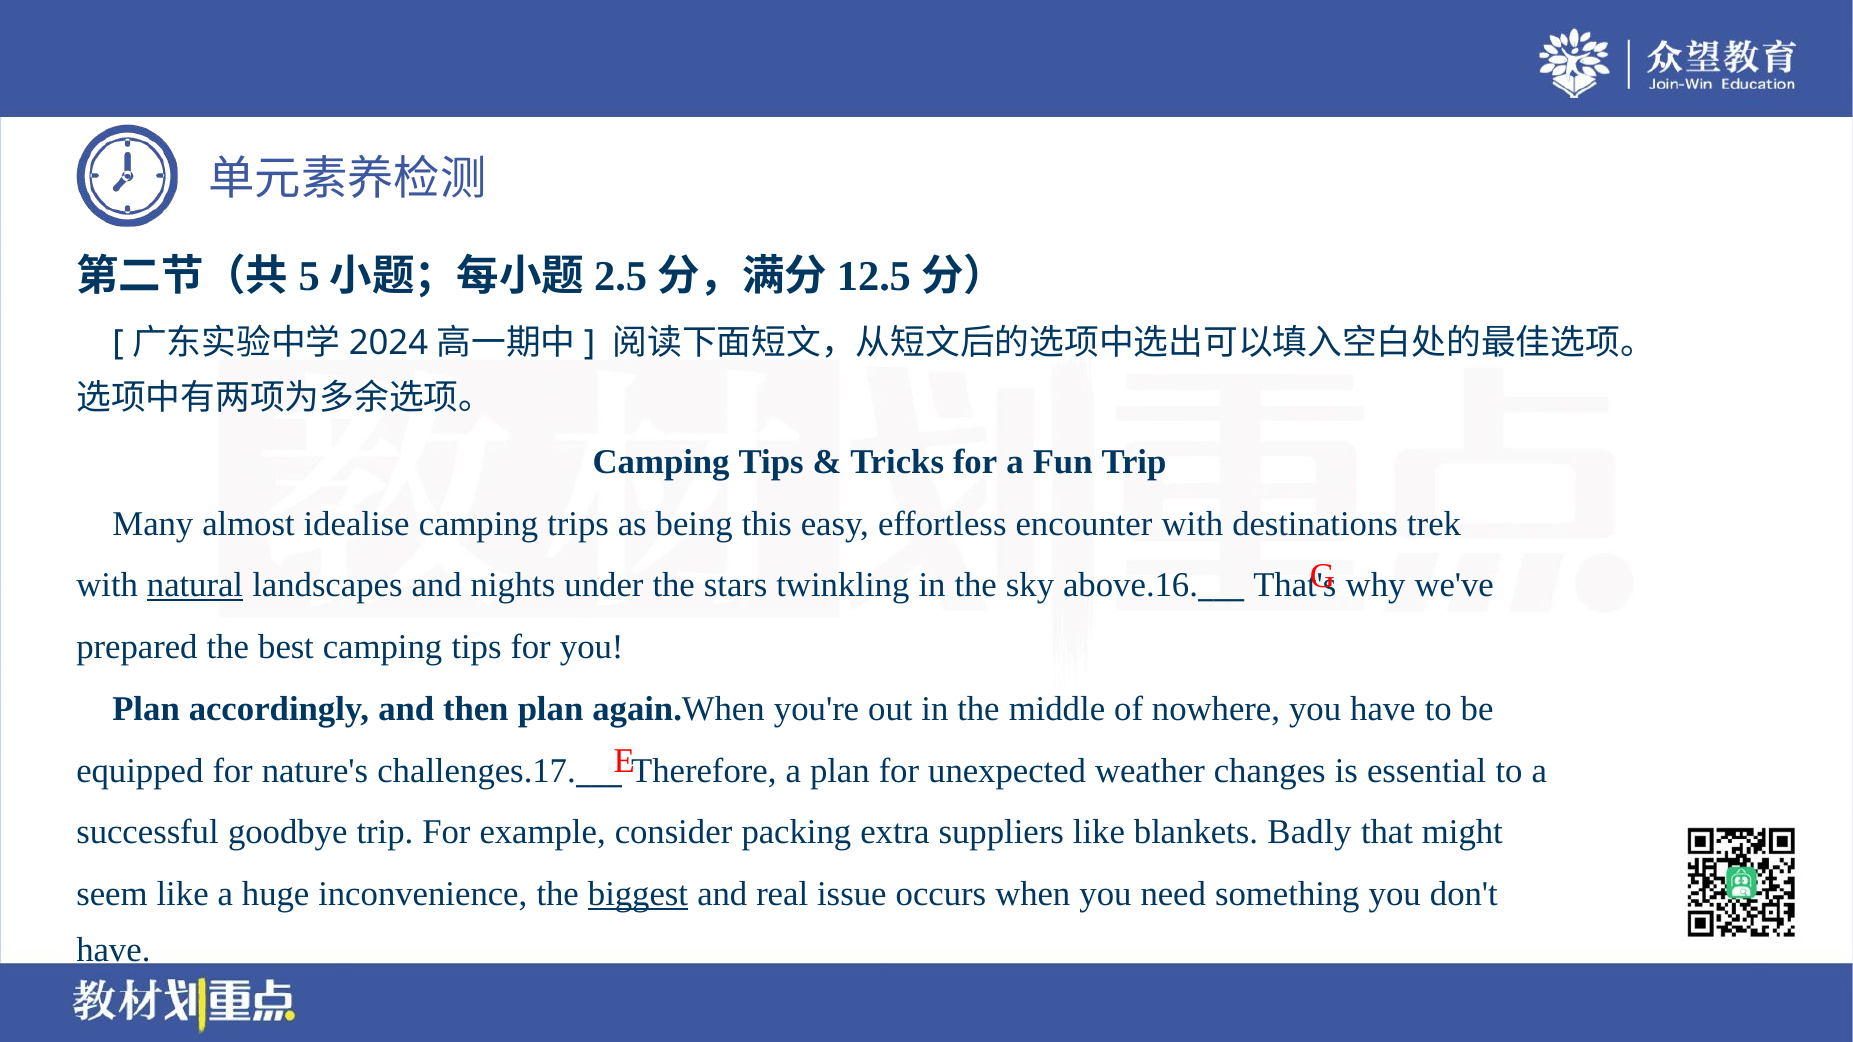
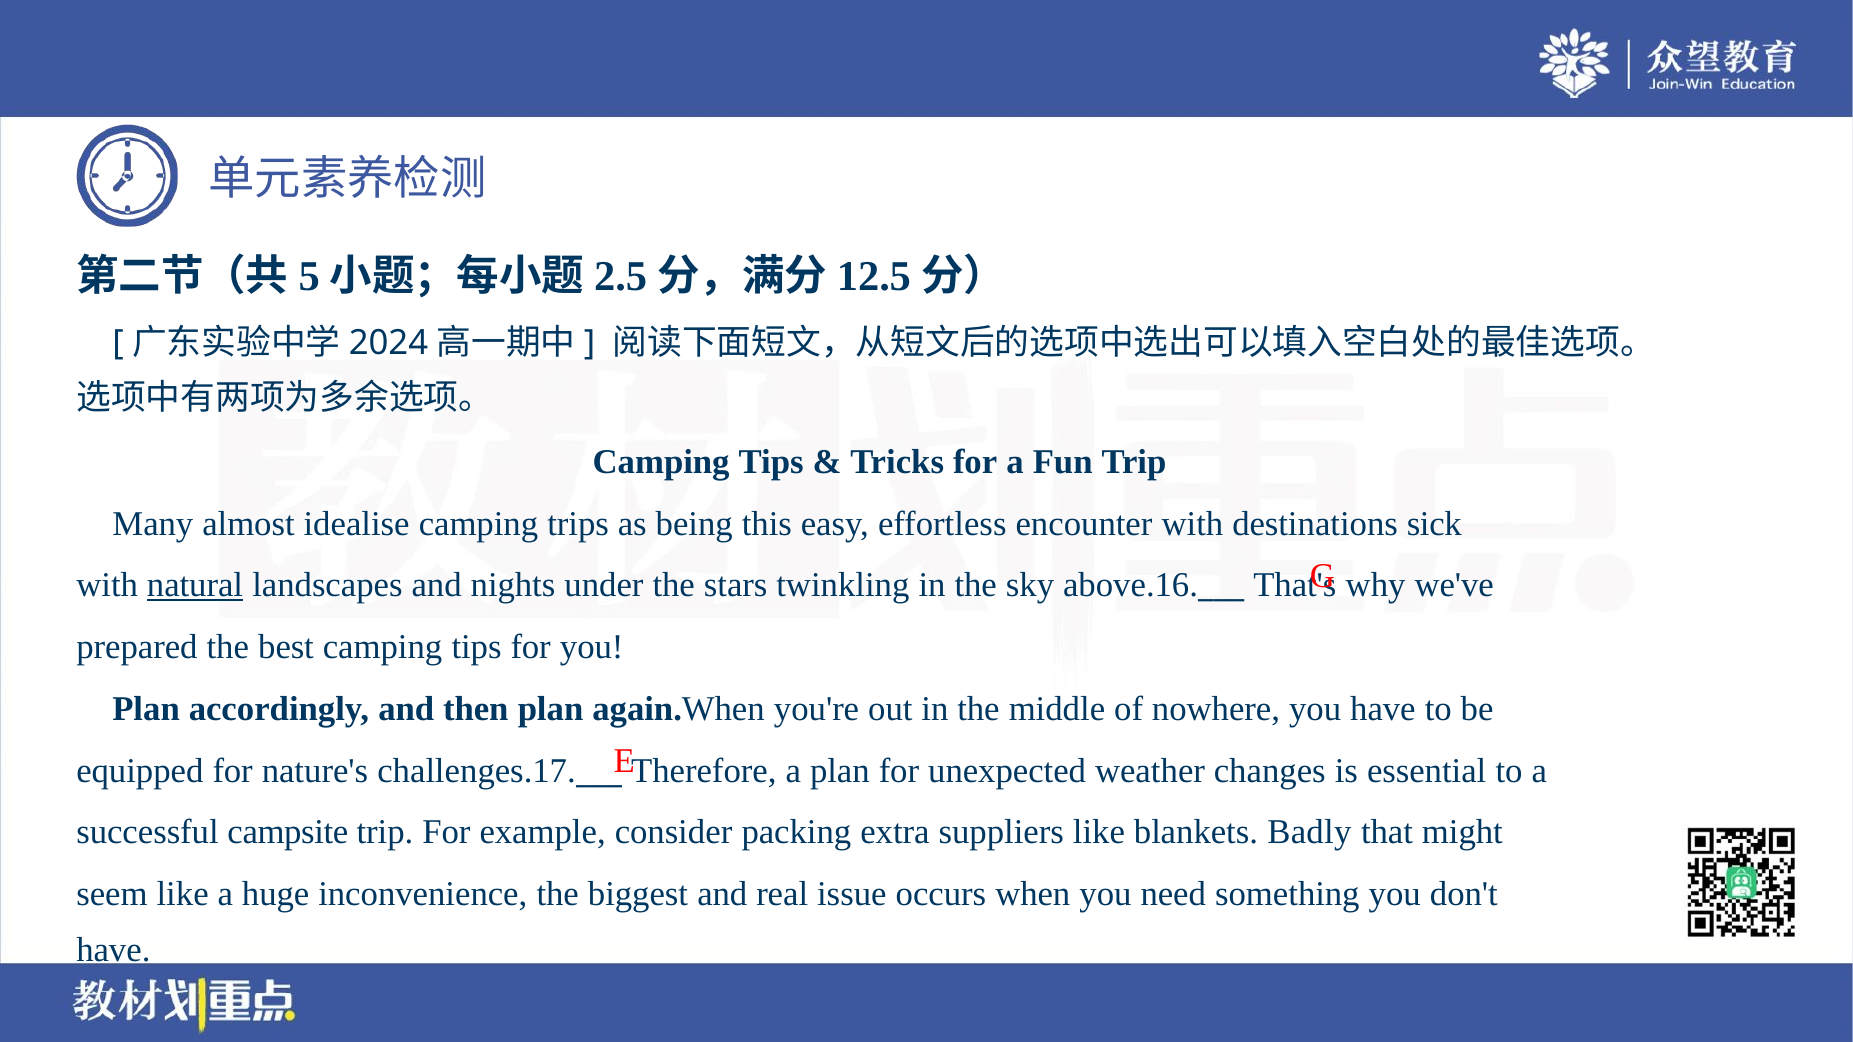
trek: trek -> sick (1434, 524)
goodbye: goodbye -> campsite (288, 833)
biggest underline: present -> none (638, 894)
